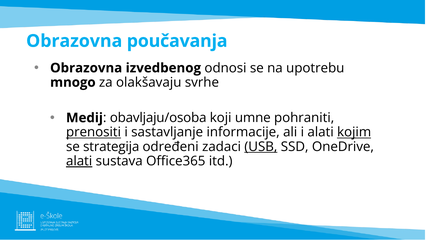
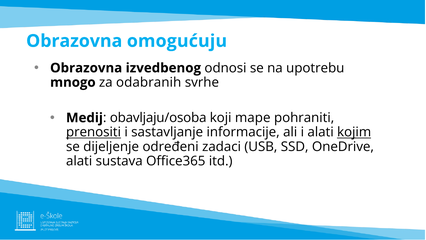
poučavanja: poučavanja -> omogućuju (177, 41)
olakšavaju: olakšavaju -> odabranih (149, 82)
umne: umne -> mape (253, 118)
strategija: strategija -> dijeljenje (111, 146)
USB underline: present -> none (261, 146)
alati underline: present -> none (79, 161)
